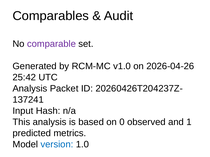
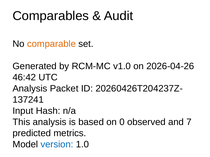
comparable colour: purple -> orange (51, 44)
25:42: 25:42 -> 46:42 (24, 78)
1: 1 -> 7 (189, 122)
